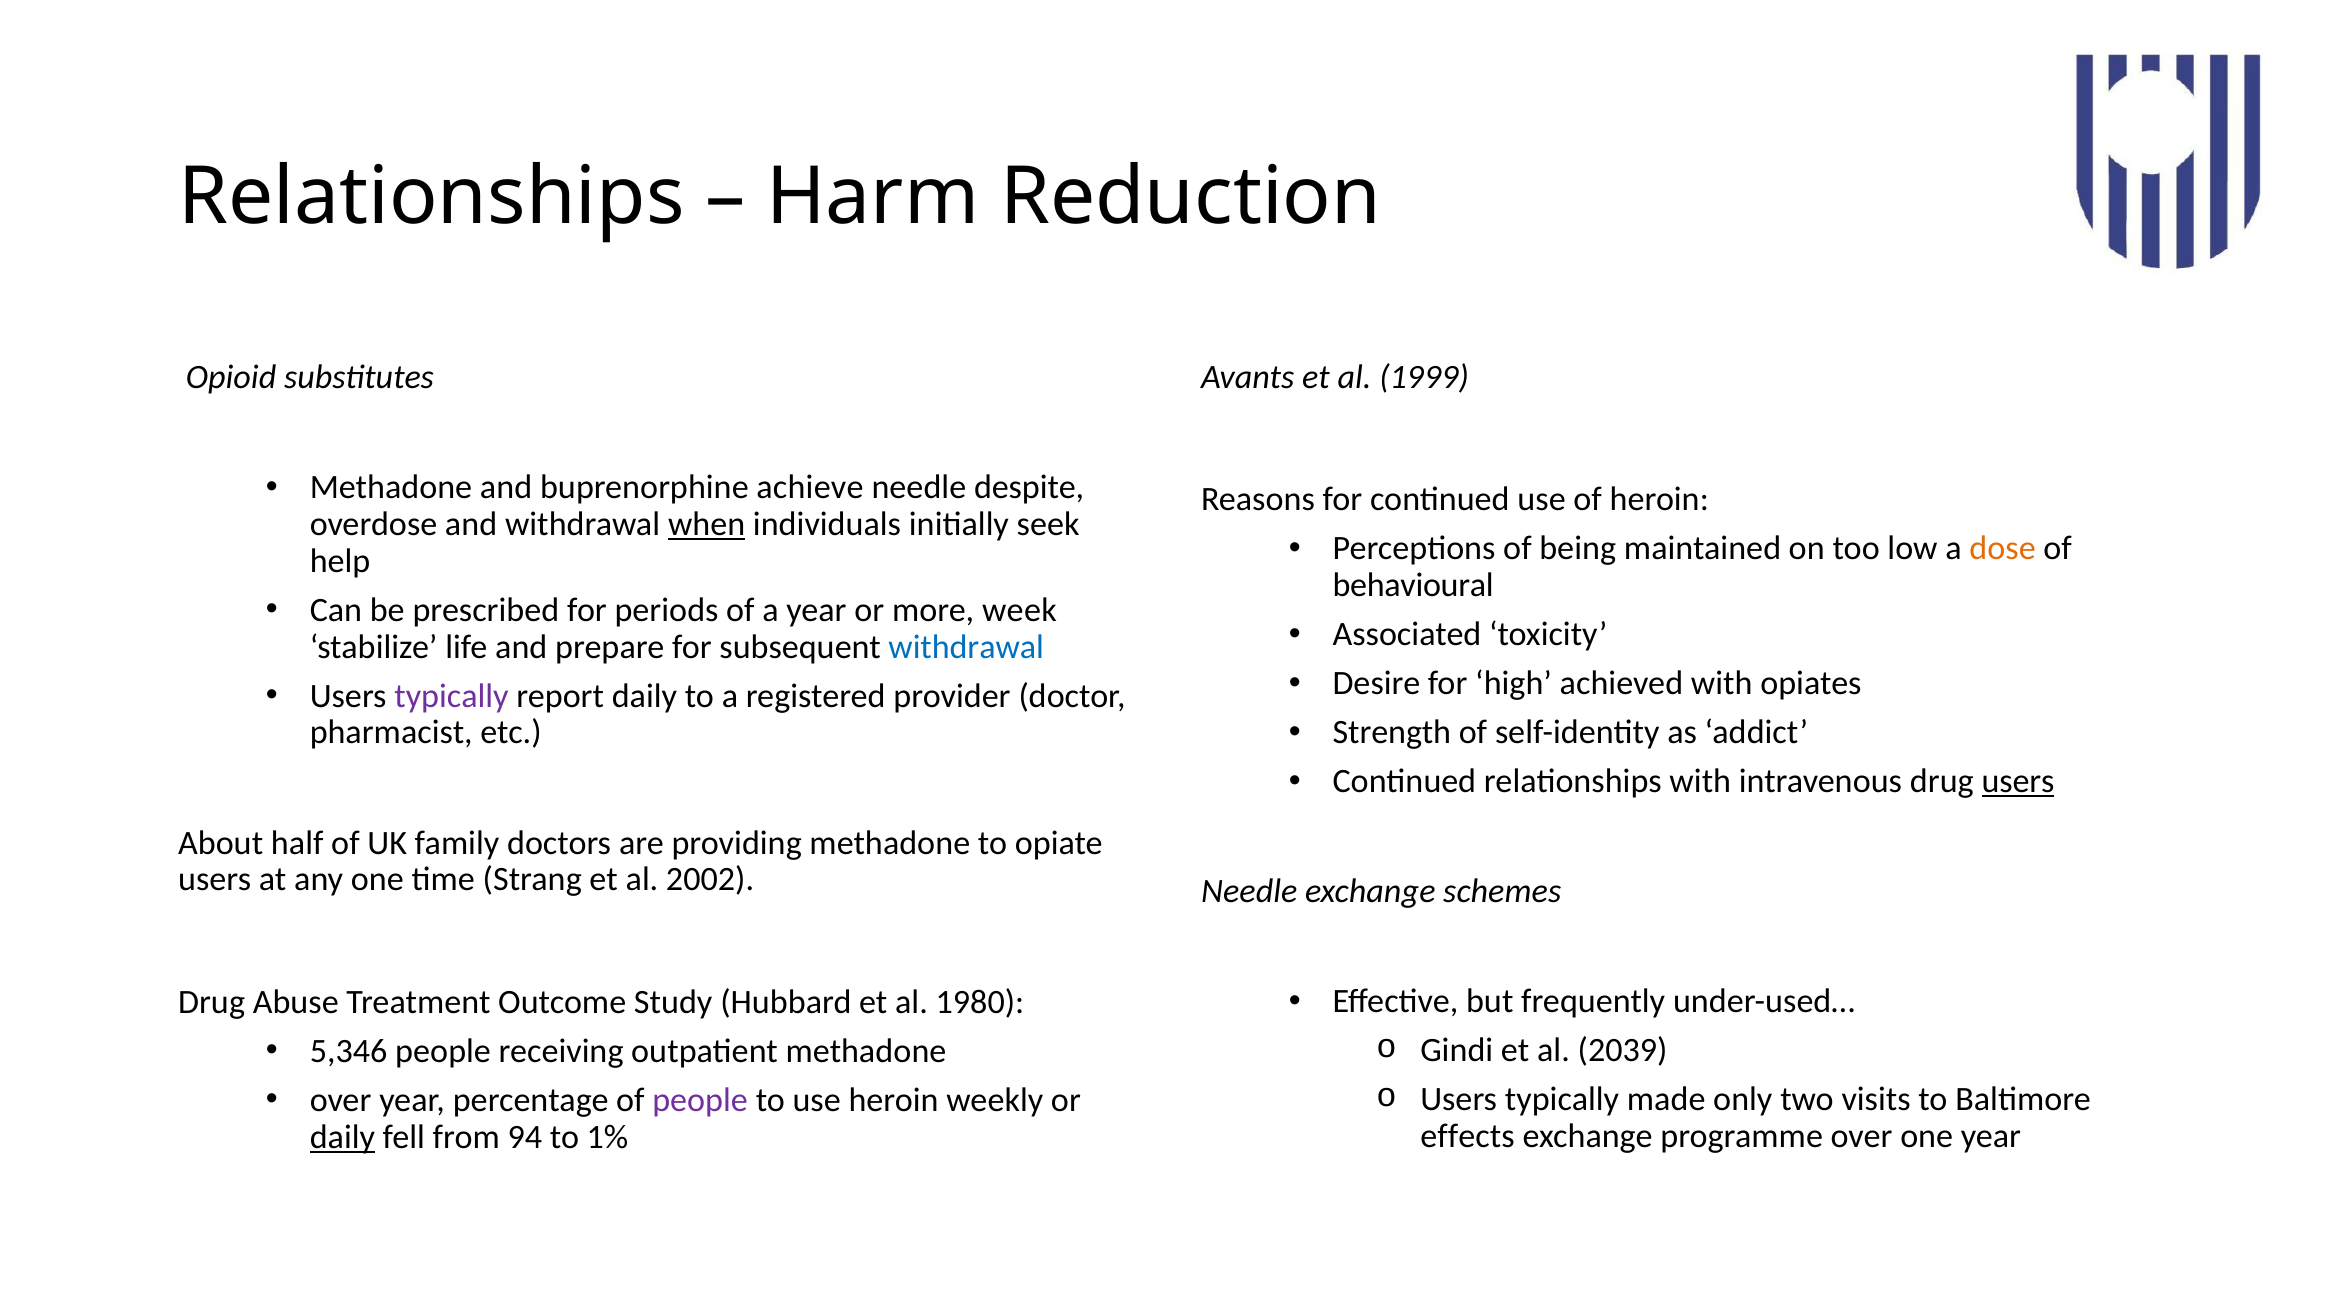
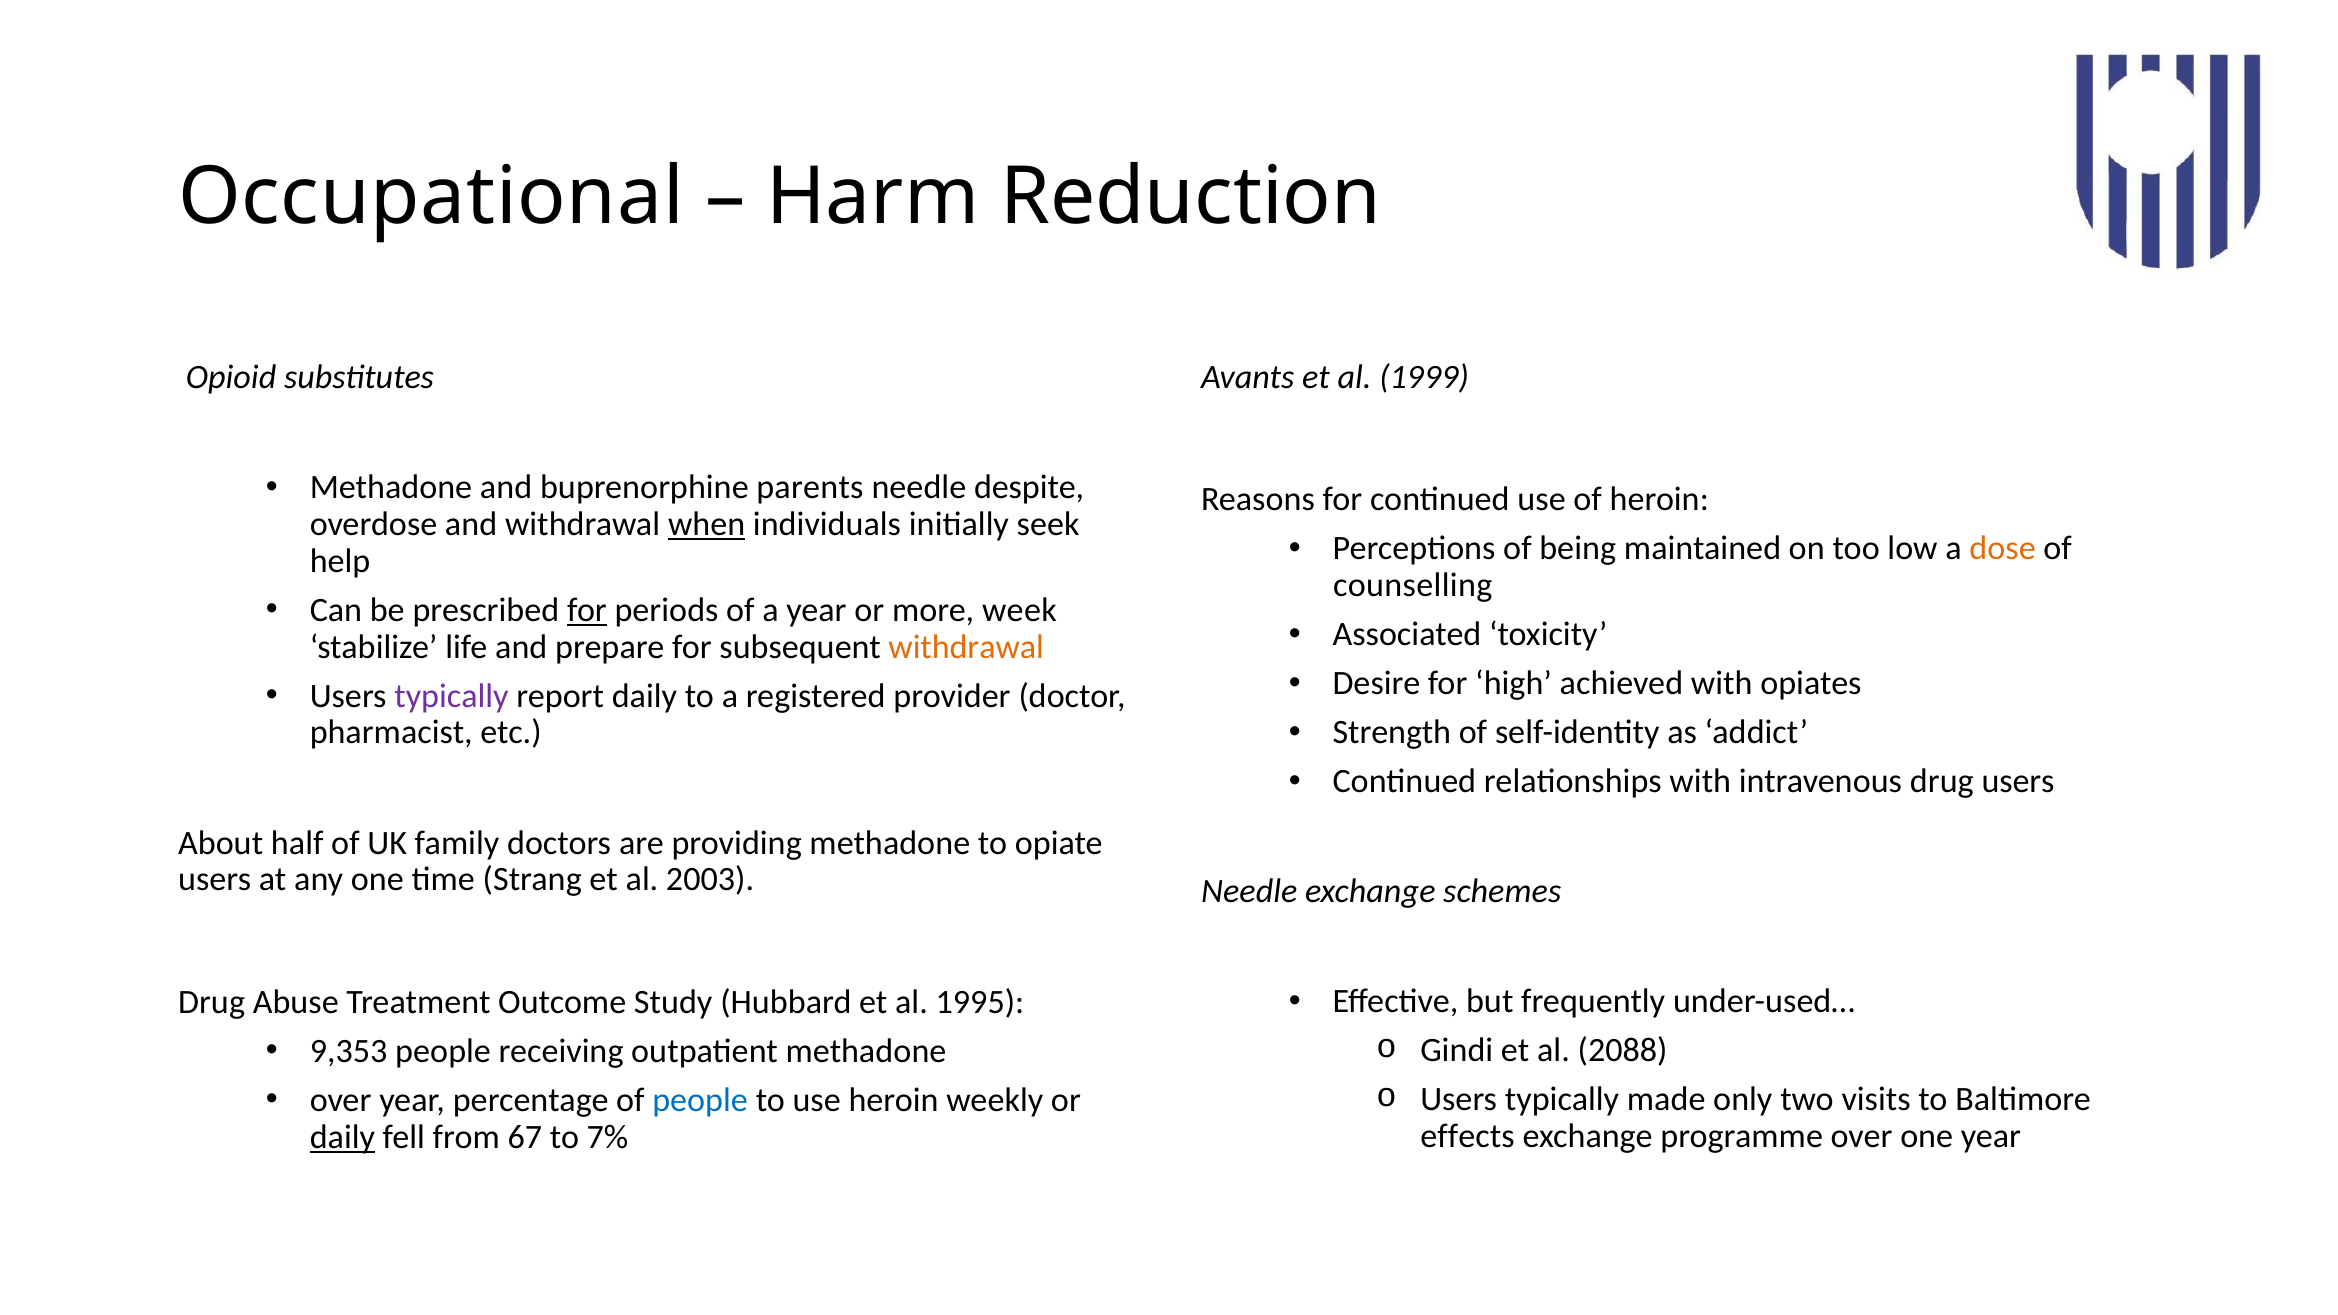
Relationships: Relationships -> Occupational (431, 197)
achieve: achieve -> parents (810, 487)
behavioural: behavioural -> counselling (1413, 585)
for underline: none -> present (587, 610)
withdrawal colour: blue -> orange (966, 647)
users underline: present -> none (2018, 781)
2002: 2002 -> 2003 (710, 880)
1980: 1980 -> 1995 (980, 1002)
5,346: 5,346 -> 9,353 (349, 1051)
2039: 2039 -> 2088 (1623, 1051)
people colour: purple -> blue (700, 1100)
94: 94 -> 67 (525, 1137)
1%: 1% -> 7% (608, 1137)
